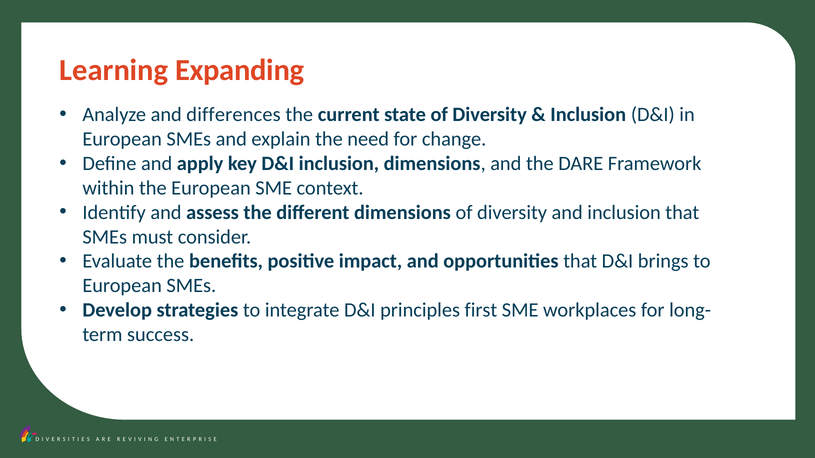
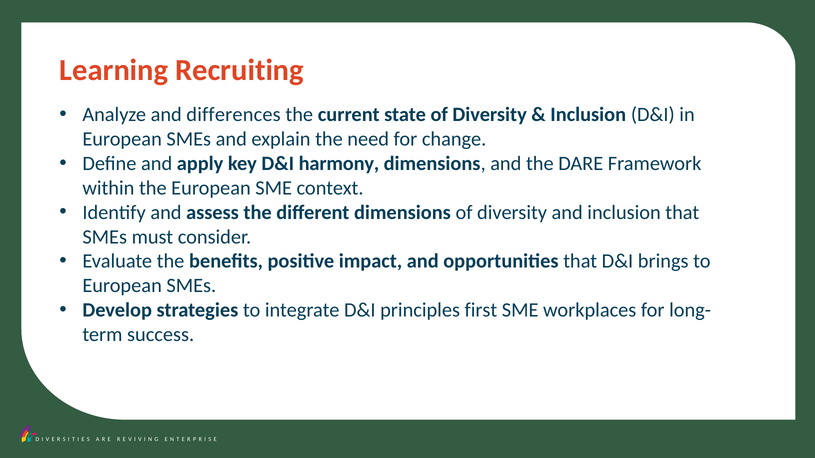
Expanding: Expanding -> Recruiting (239, 70)
D&I inclusion: inclusion -> harmony (339, 164)
